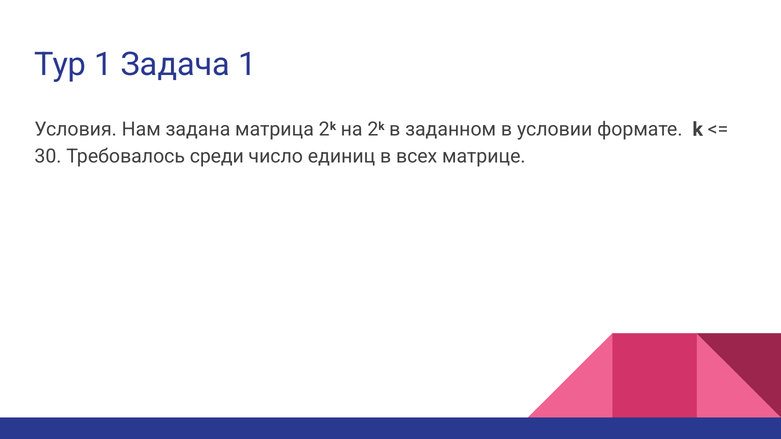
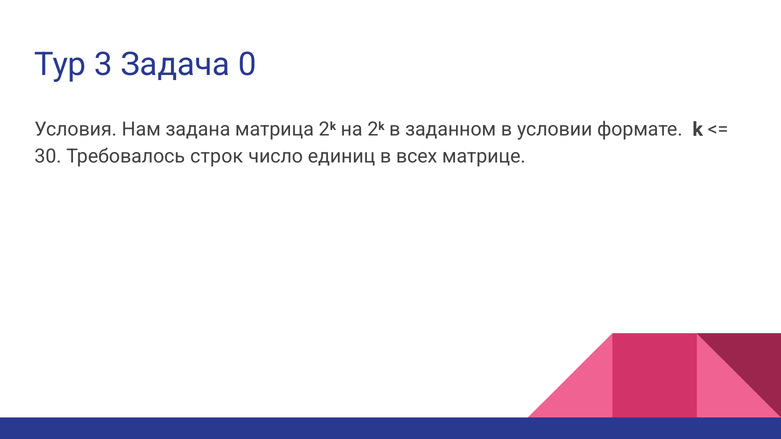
Тур 1: 1 -> 3 (104, 65)
Задача 1: 1 -> 0 (247, 65)
среди: среди -> строк (217, 156)
